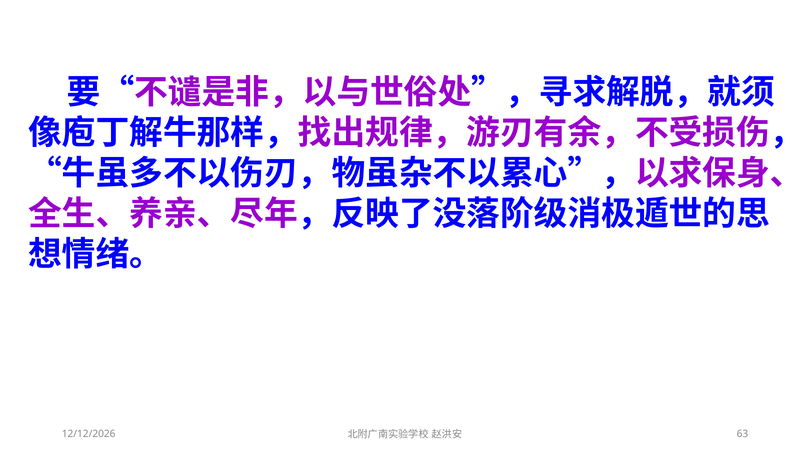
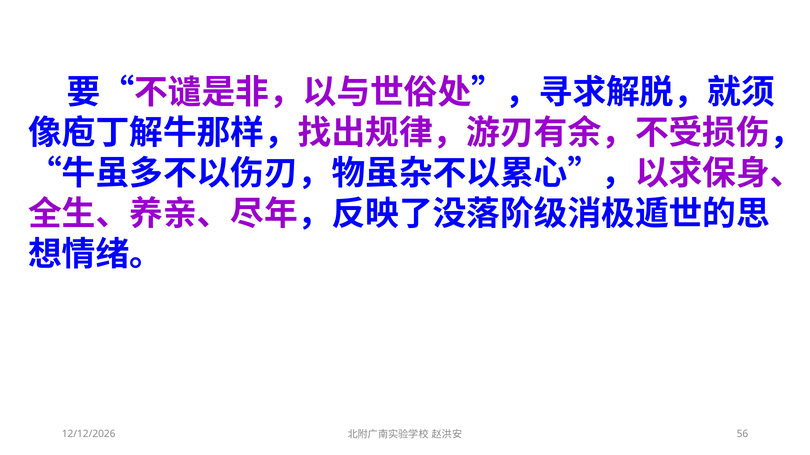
63: 63 -> 56 (742, 434)
